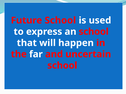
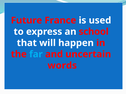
Future School: School -> France (60, 20)
far colour: white -> light blue (36, 54)
school: school -> words (62, 66)
